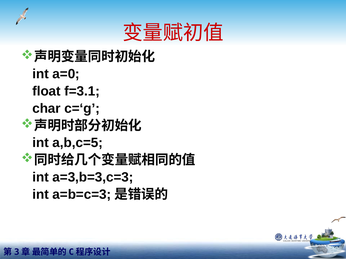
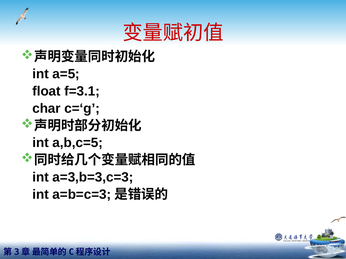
a=0: a=0 -> a=5 (66, 74)
